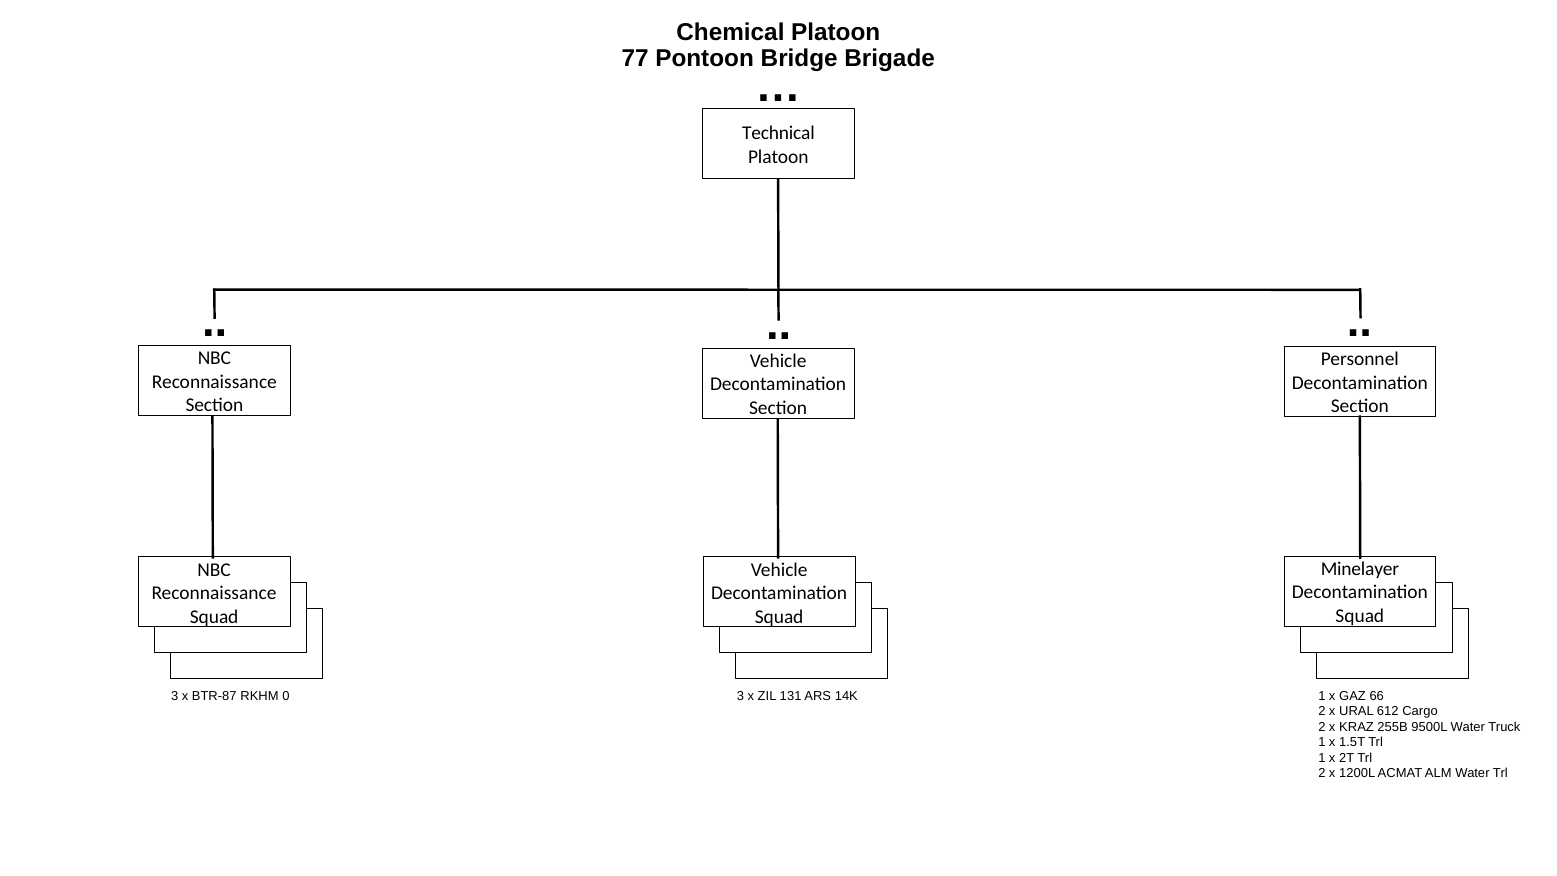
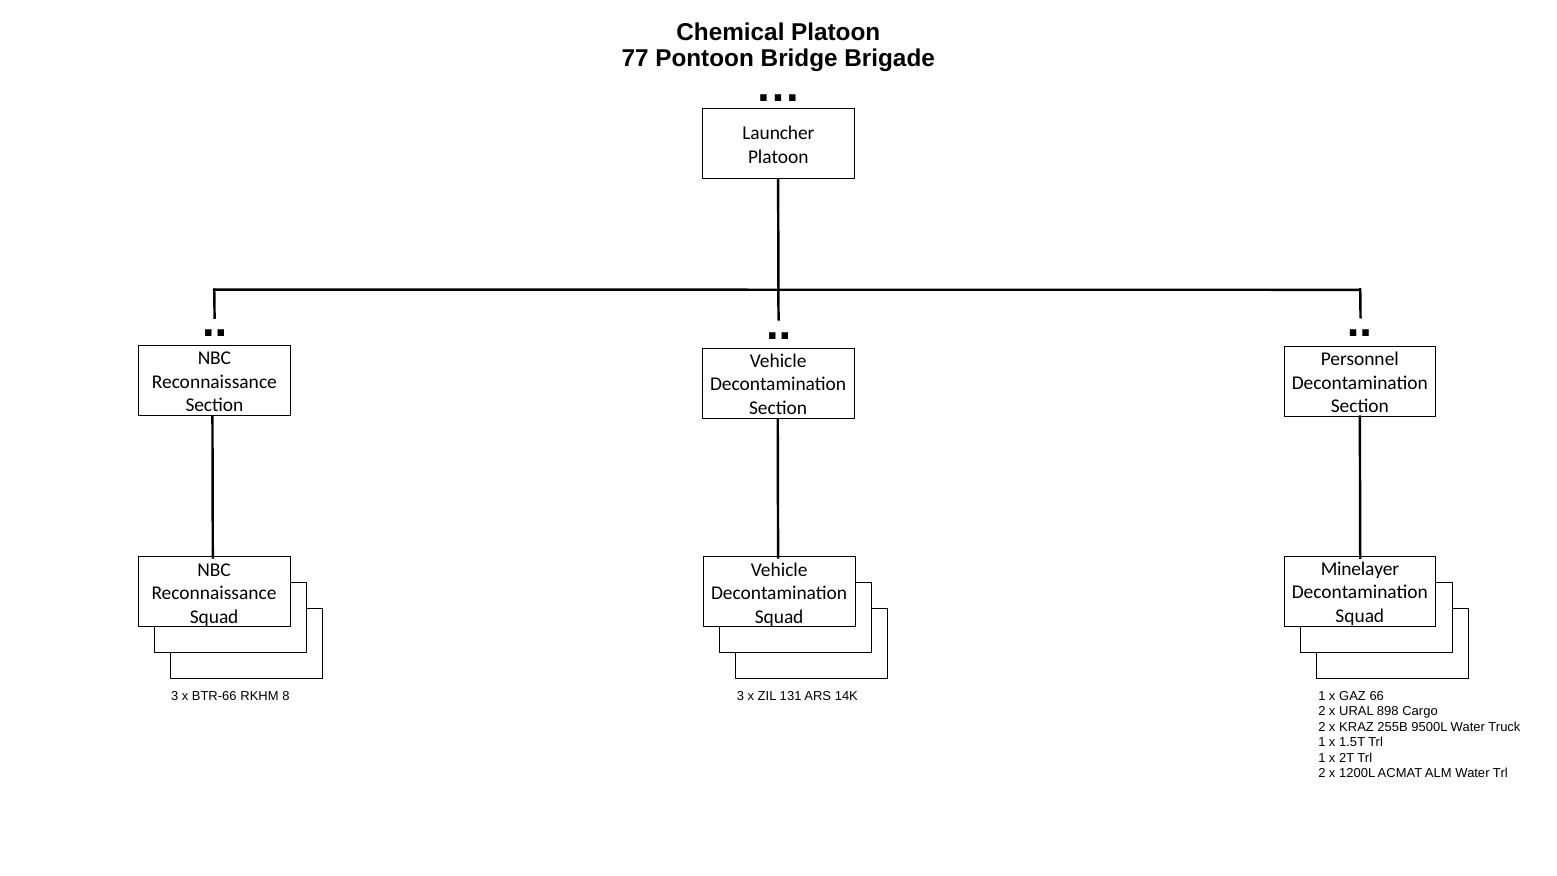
Technical: Technical -> Launcher (778, 133)
BTR-87: BTR-87 -> BTR-66 (214, 696)
0: 0 -> 8 (286, 696)
612: 612 -> 898 (1388, 711)
